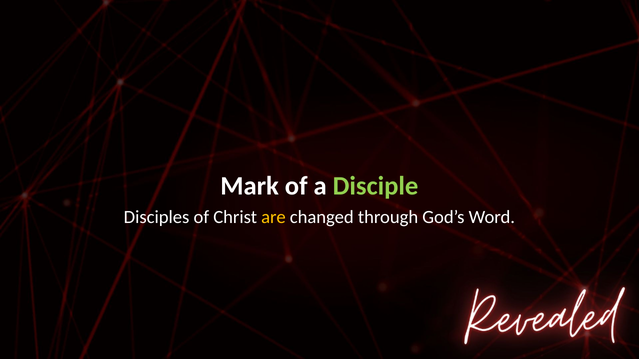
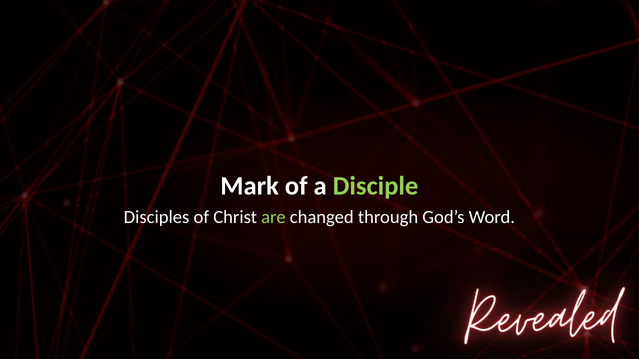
are colour: yellow -> light green (273, 217)
